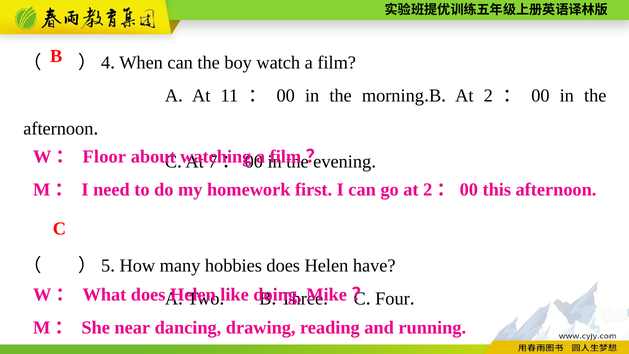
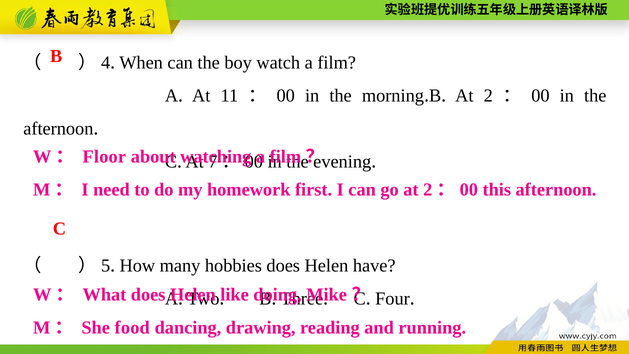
near: near -> food (132, 328)
